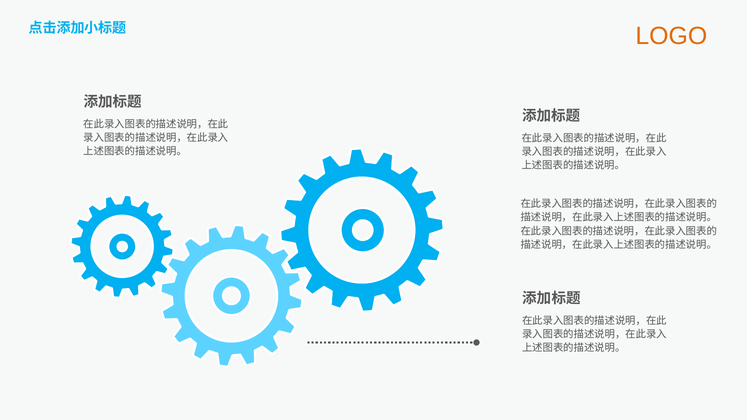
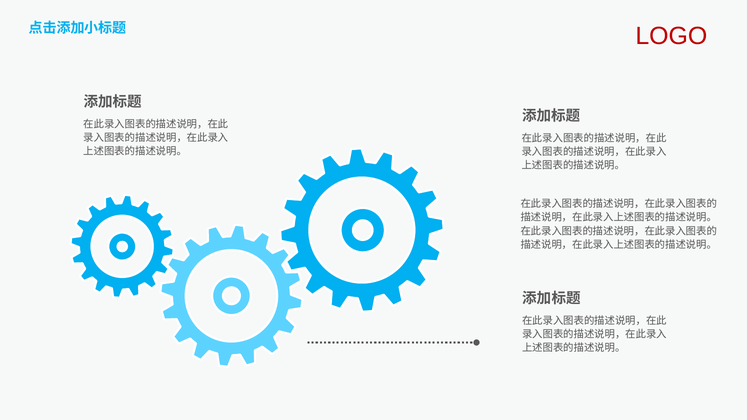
LOGO colour: orange -> red (671, 36)
